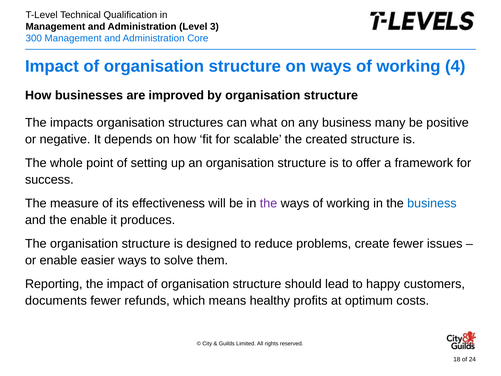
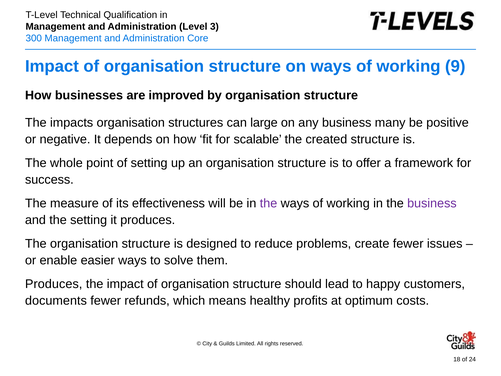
4: 4 -> 9 (455, 66)
what: what -> large (264, 123)
business colour: blue -> purple (432, 203)
the enable: enable -> setting (89, 220)
Reporting: Reporting -> Produces (54, 284)
